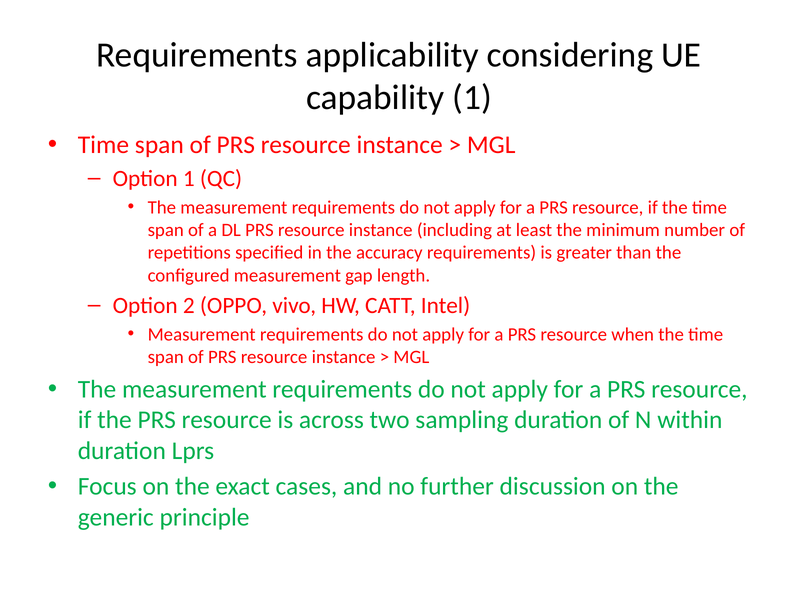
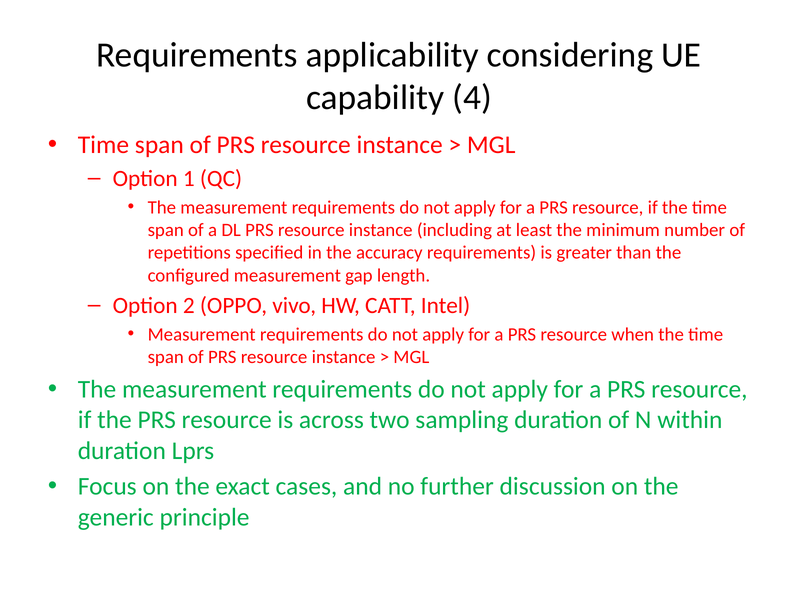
capability 1: 1 -> 4 (472, 98)
